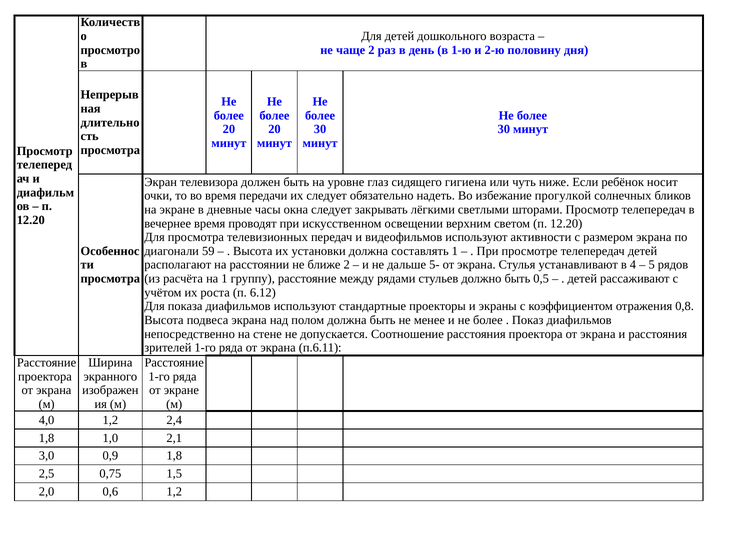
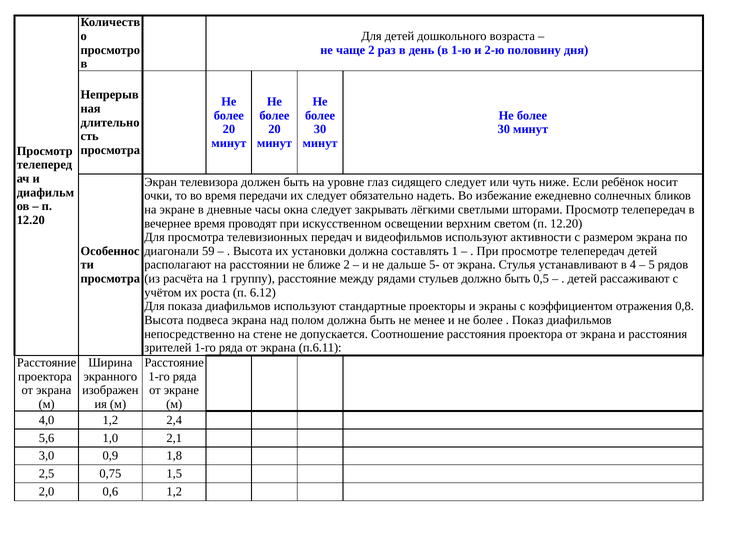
сидящего гигиена: гигиена -> следует (466, 182)
прогулкой: прогулкой -> ежедневно (563, 196)
1,8: 1,8 -> 5,6 (47, 438)
